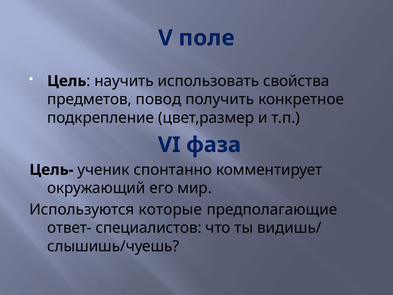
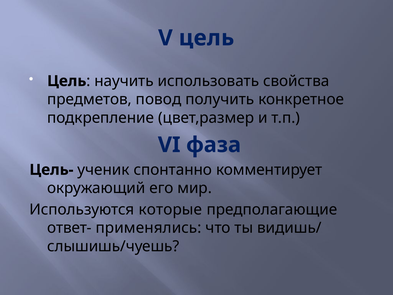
V поле: поле -> цель (207, 38)
специалистов: специалистов -> применялись (149, 228)
